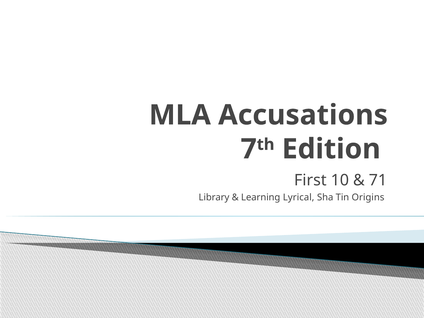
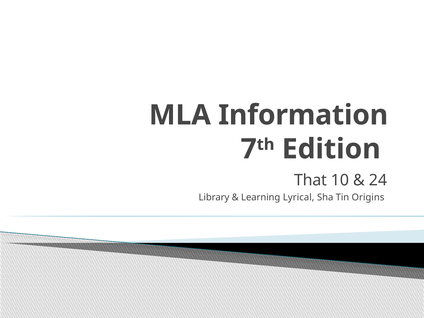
Accusations: Accusations -> Information (303, 115)
First: First -> That (310, 180)
71: 71 -> 24 (378, 180)
